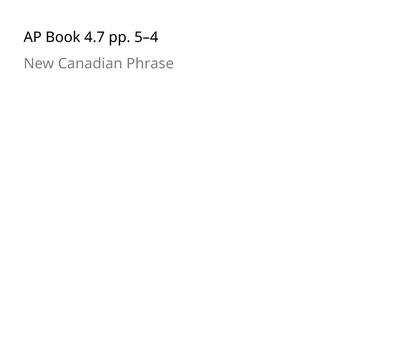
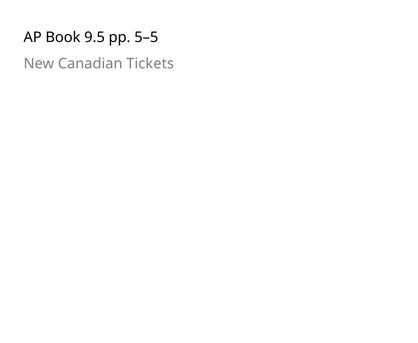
4.7: 4.7 -> 9.5 (95, 37)
5–4: 5–4 -> 5–5 (146, 37)
Phrase: Phrase -> Tickets (150, 63)
